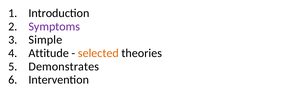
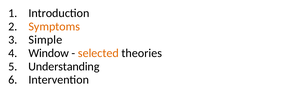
Symptoms colour: purple -> orange (54, 27)
Attitude: Attitude -> Window (49, 53)
Demonstrates: Demonstrates -> Understanding (64, 67)
